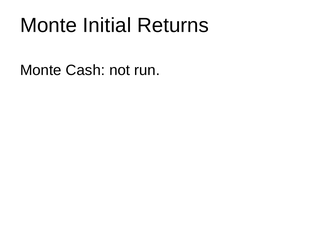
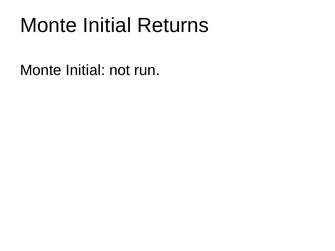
Cash: Cash -> Initial (85, 70)
